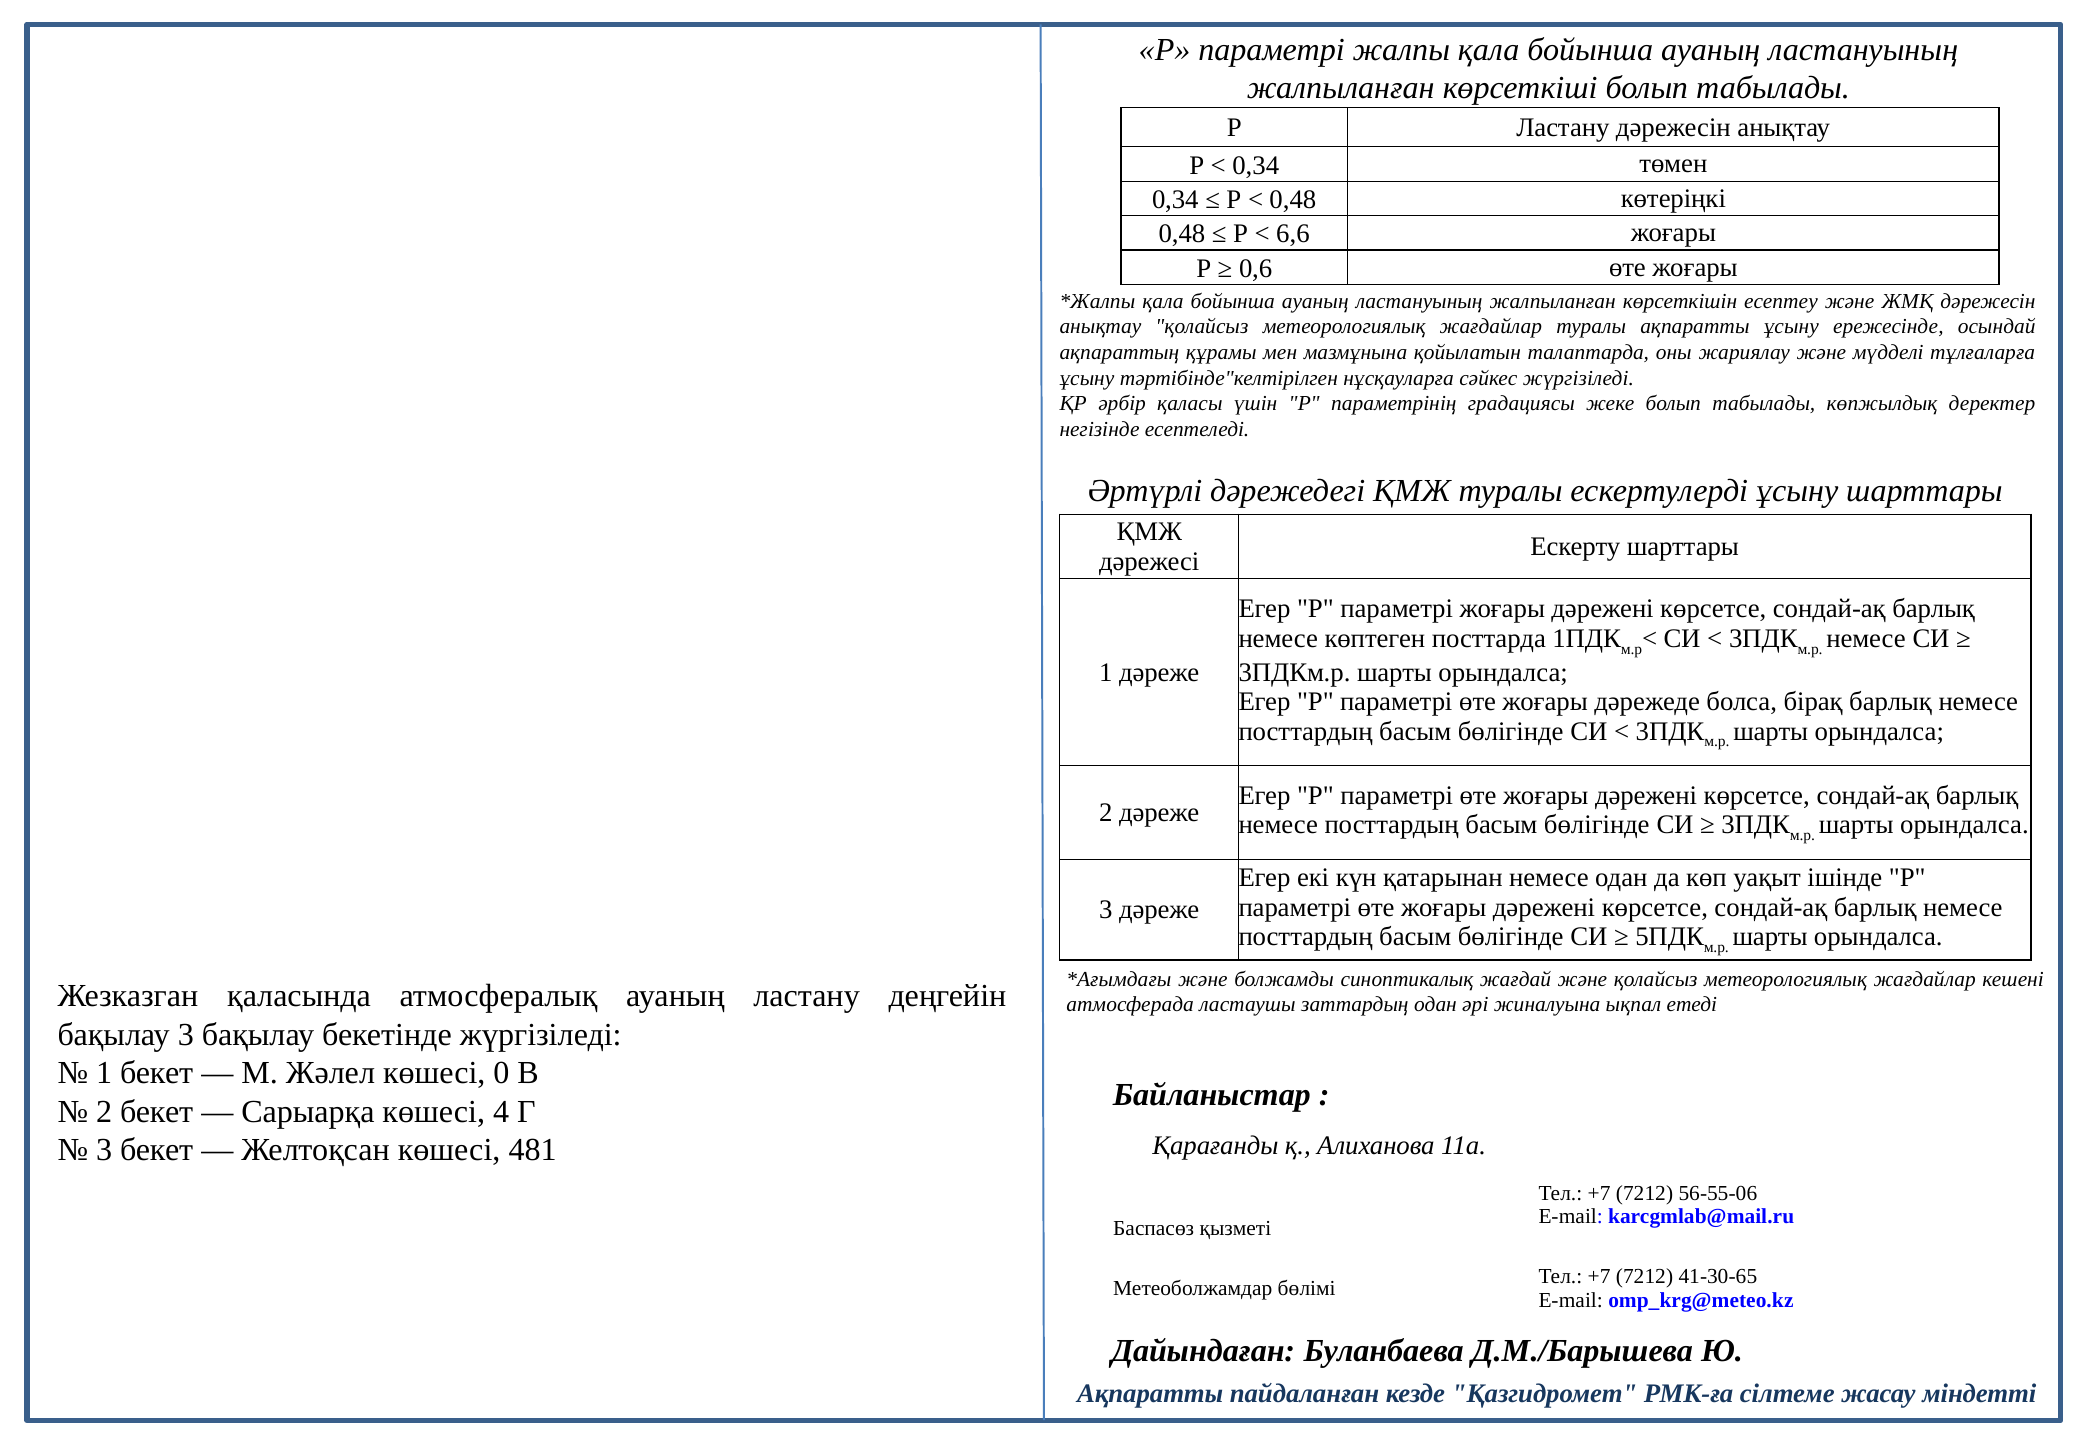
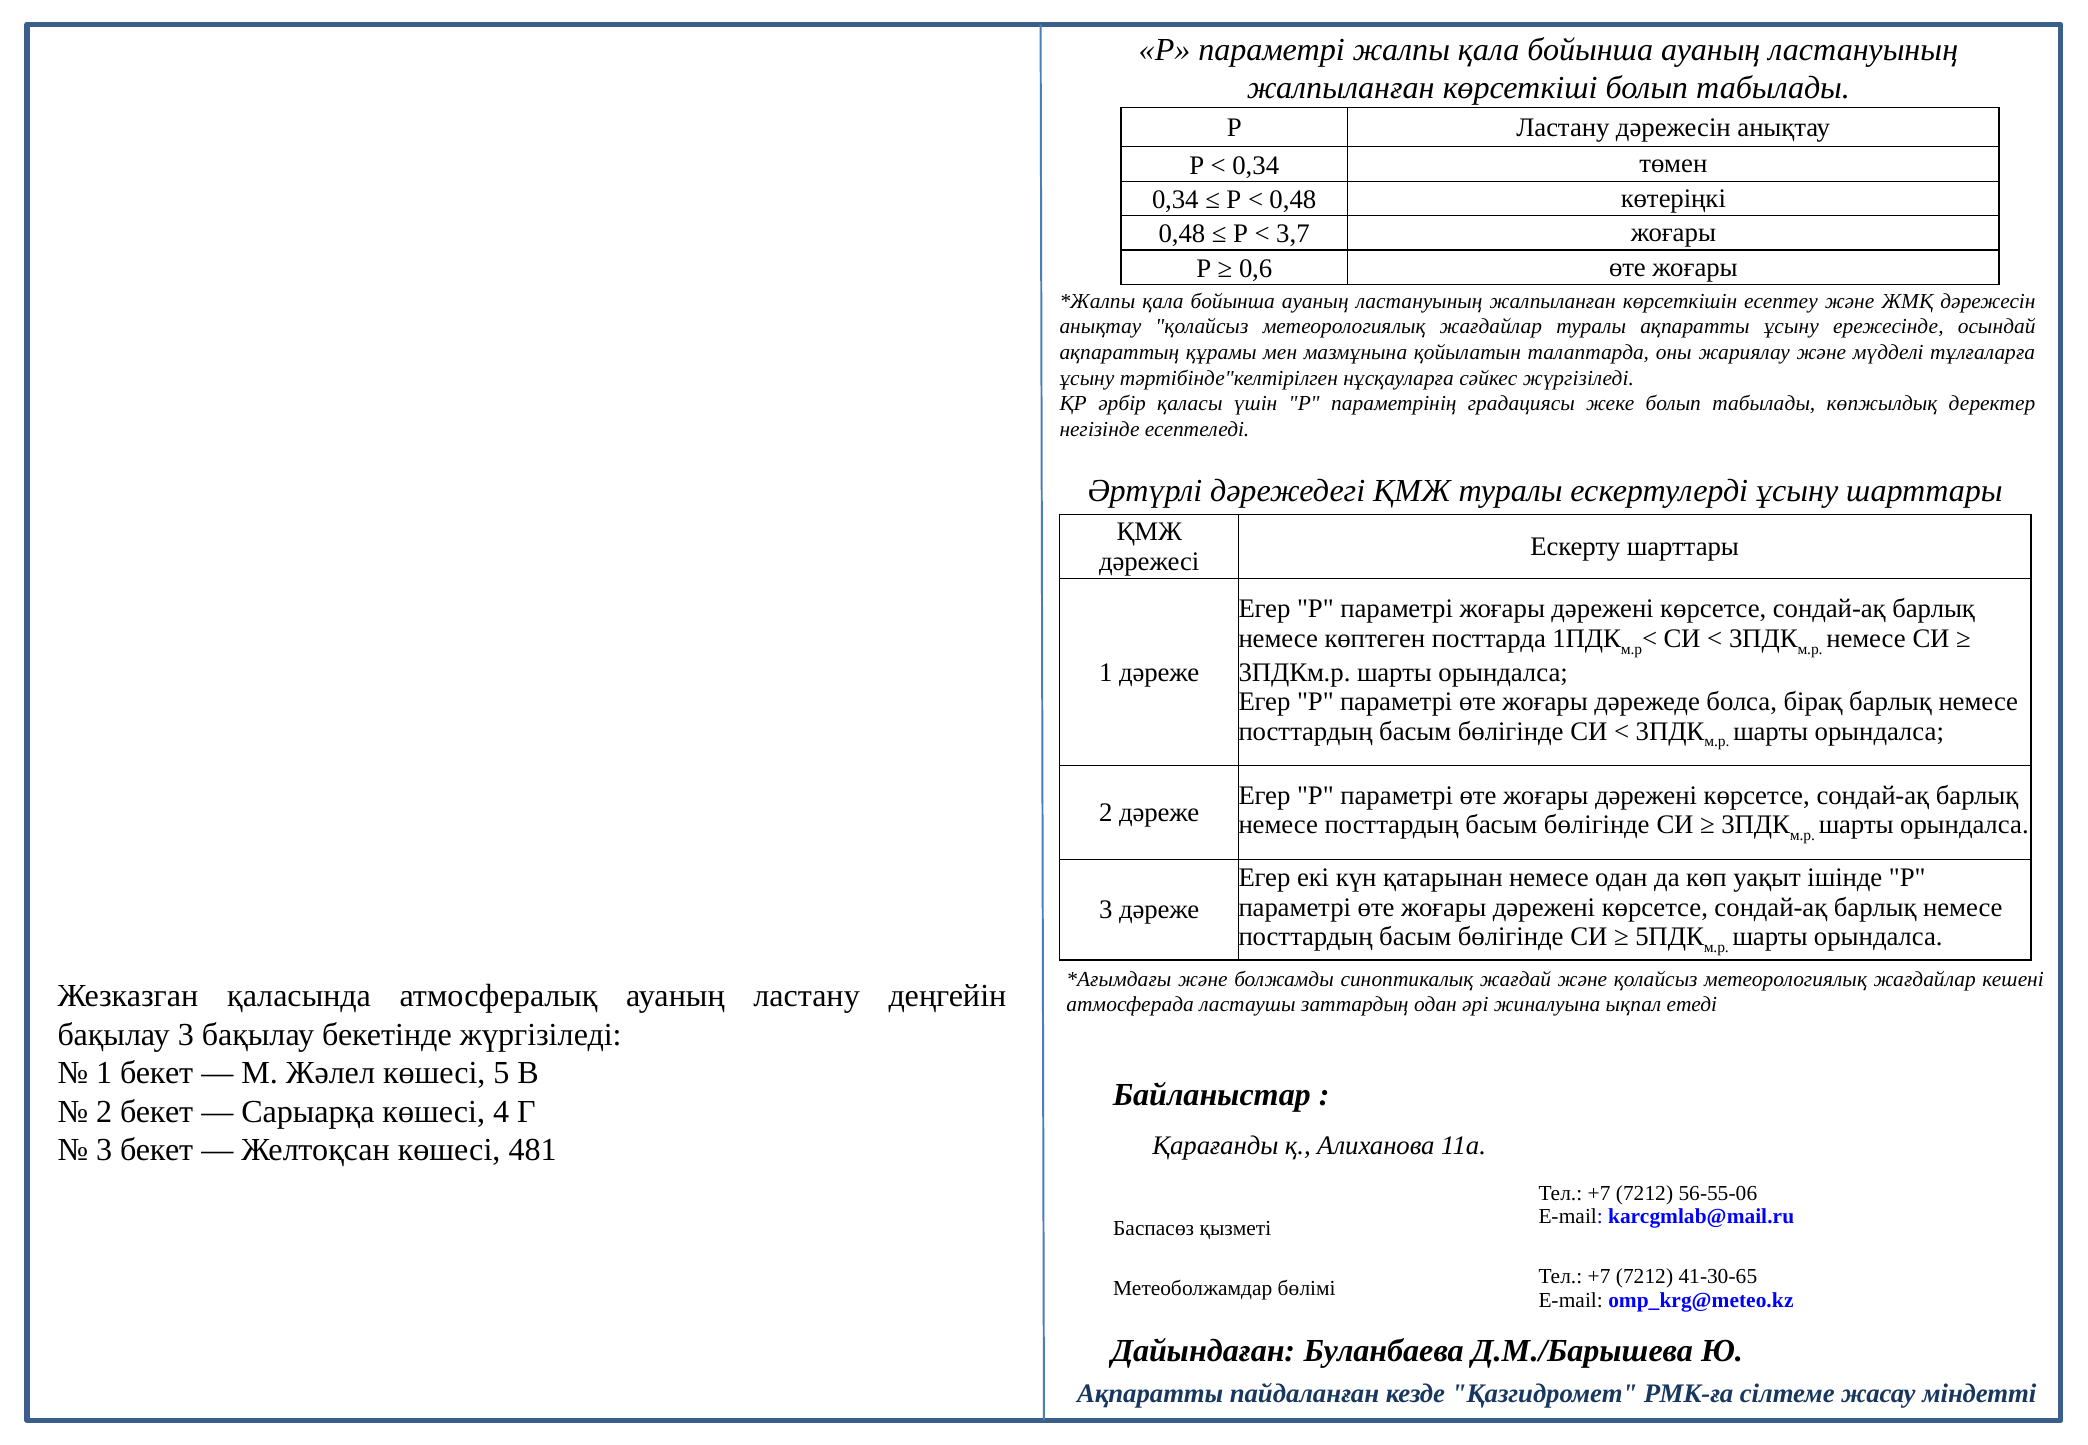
6,6: 6,6 -> 3,7 (1293, 234)
0: 0 -> 5 (501, 1074)
